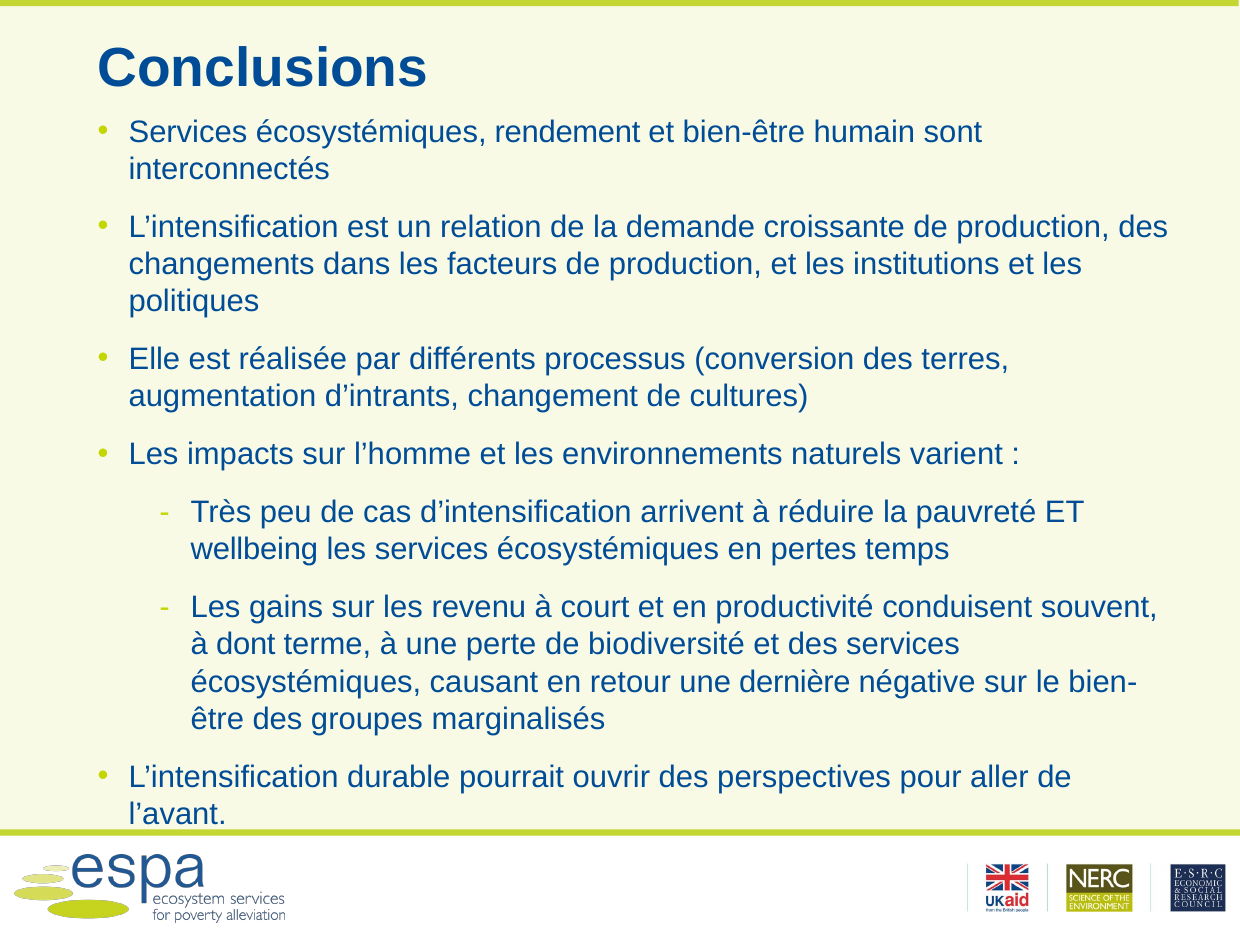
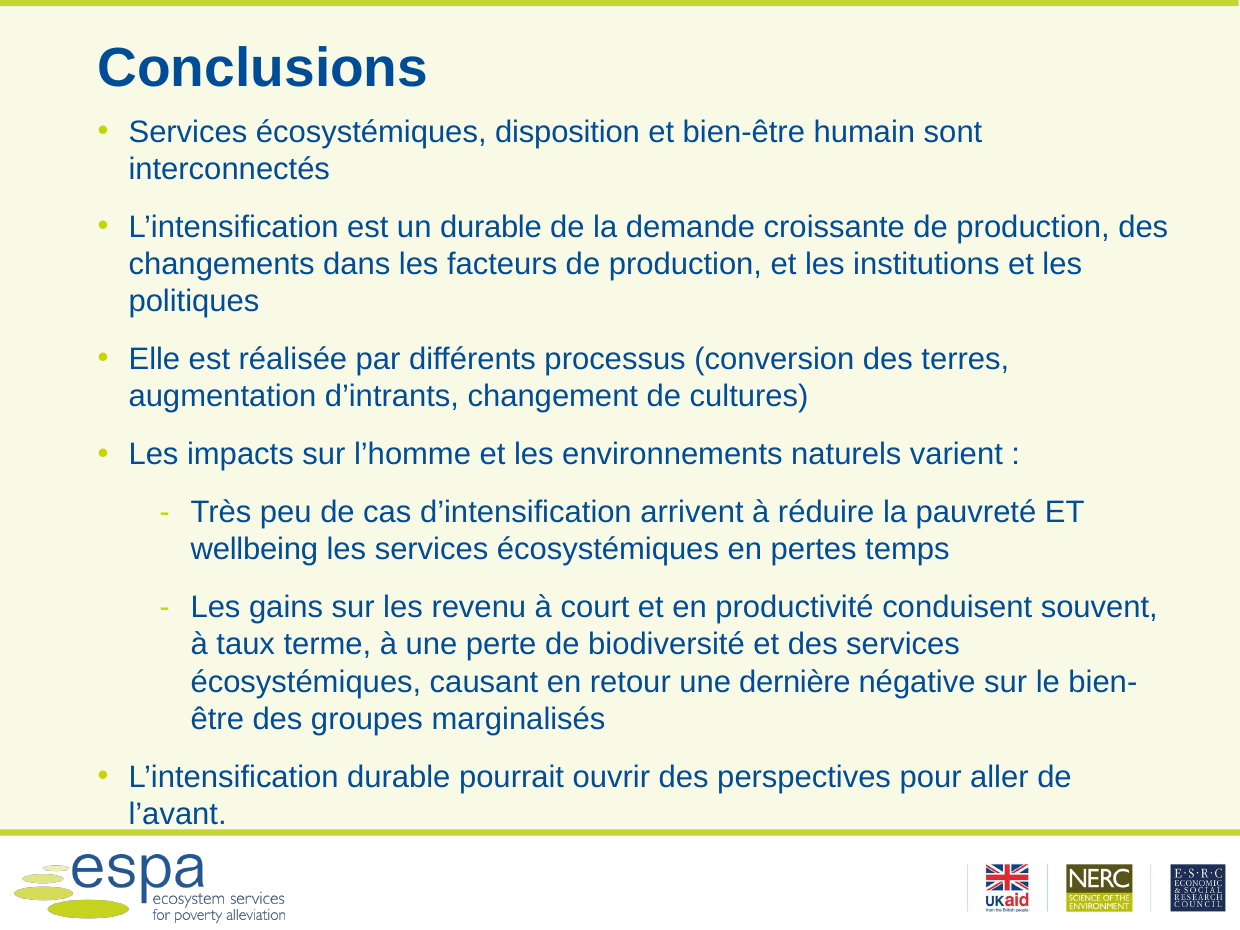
rendement: rendement -> disposition (567, 132)
un relation: relation -> durable (491, 227)
dont: dont -> taux (246, 645)
